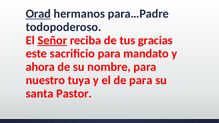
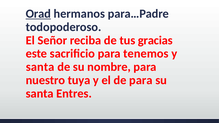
Señor underline: present -> none (52, 40)
mandato: mandato -> tenemos (146, 54)
ahora: ahora -> santa (40, 67)
Pastor: Pastor -> Entres (74, 94)
